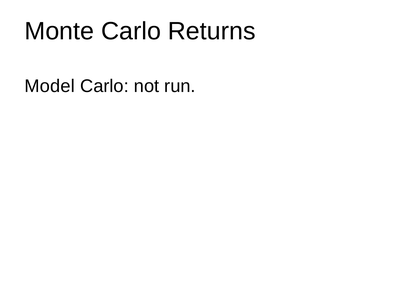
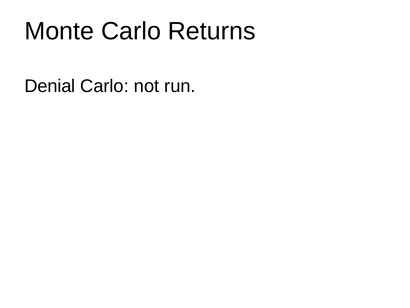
Model: Model -> Denial (50, 86)
